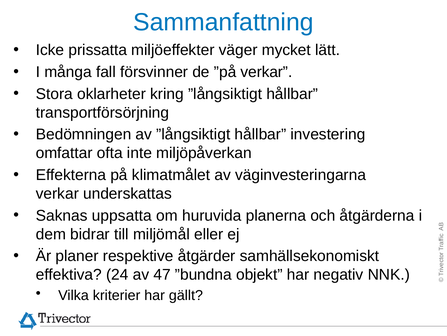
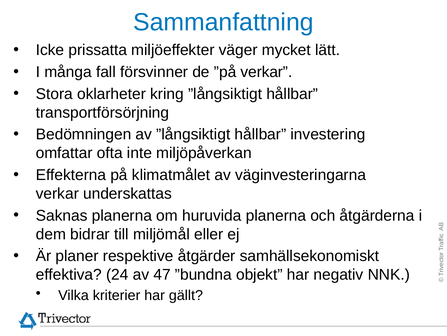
Saknas uppsatta: uppsatta -> planerna (122, 215)
